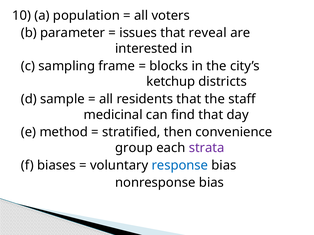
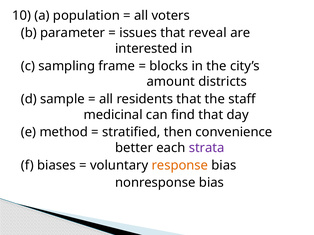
ketchup: ketchup -> amount (171, 82)
group: group -> better (134, 148)
response colour: blue -> orange (180, 166)
